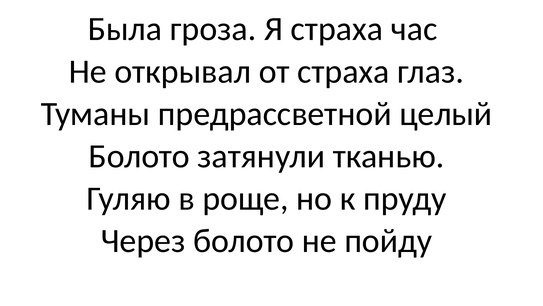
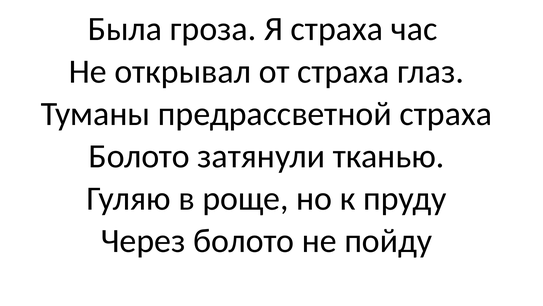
предрассветной целый: целый -> страха (446, 114)
